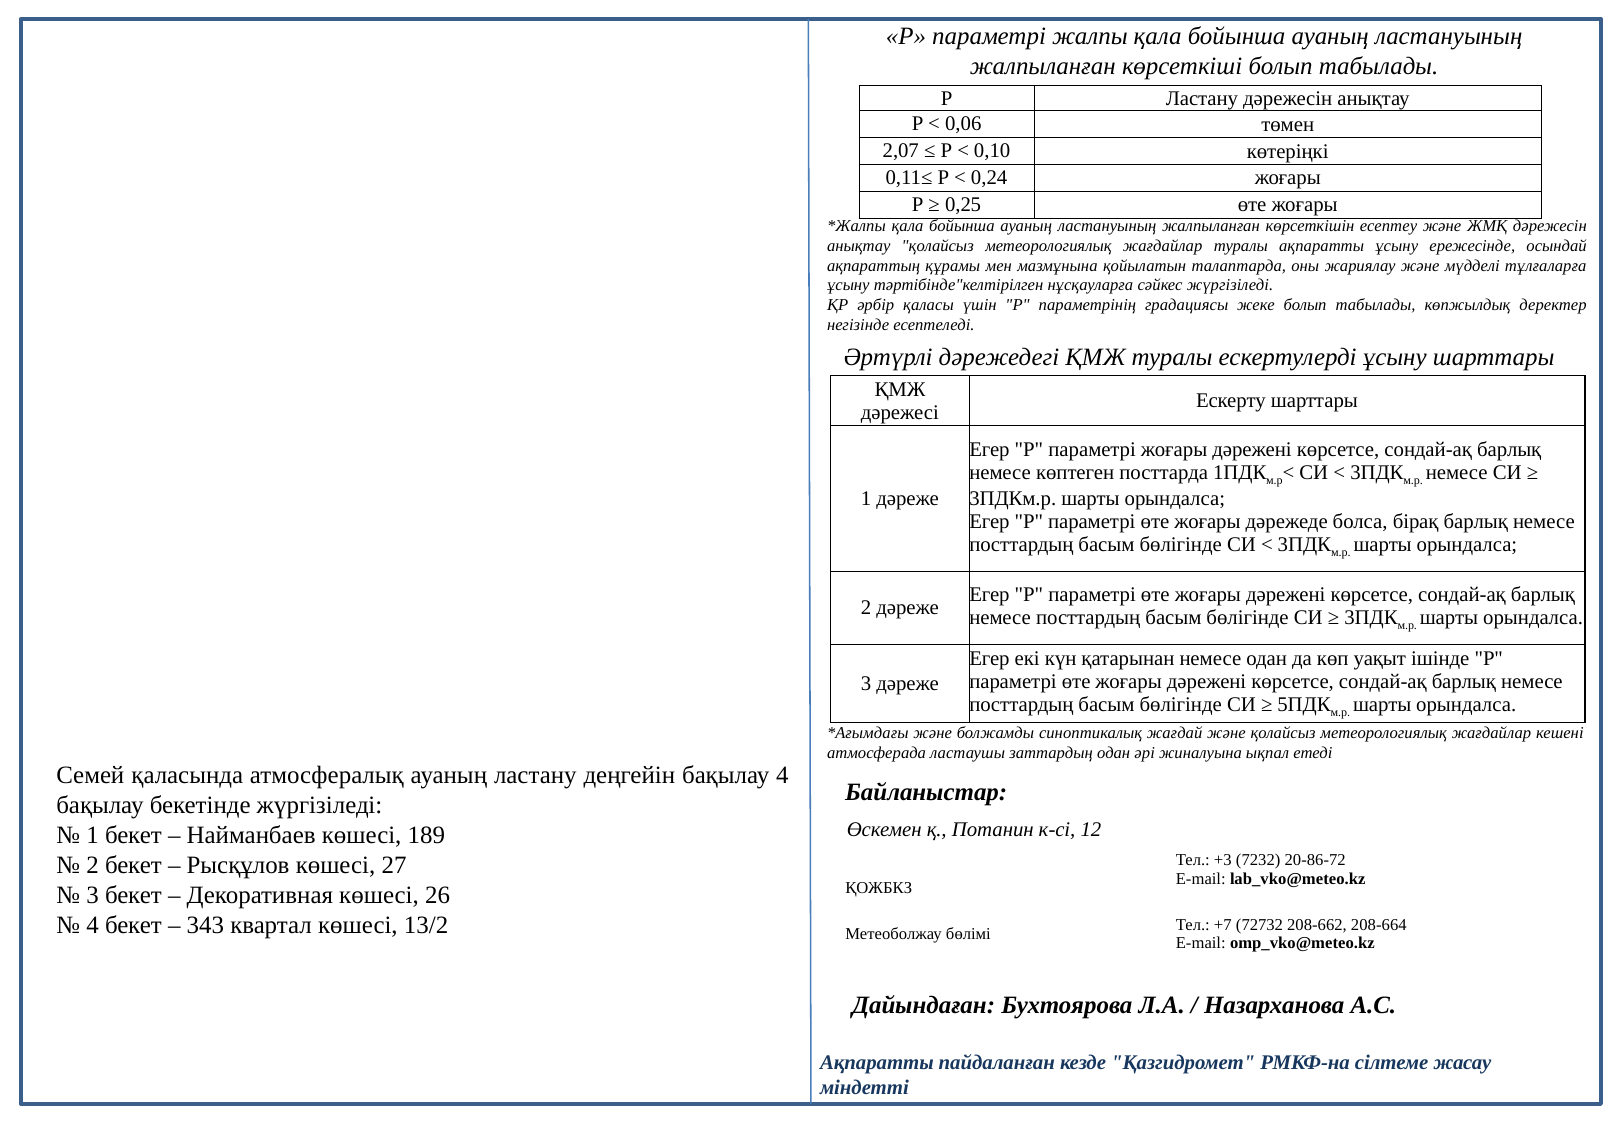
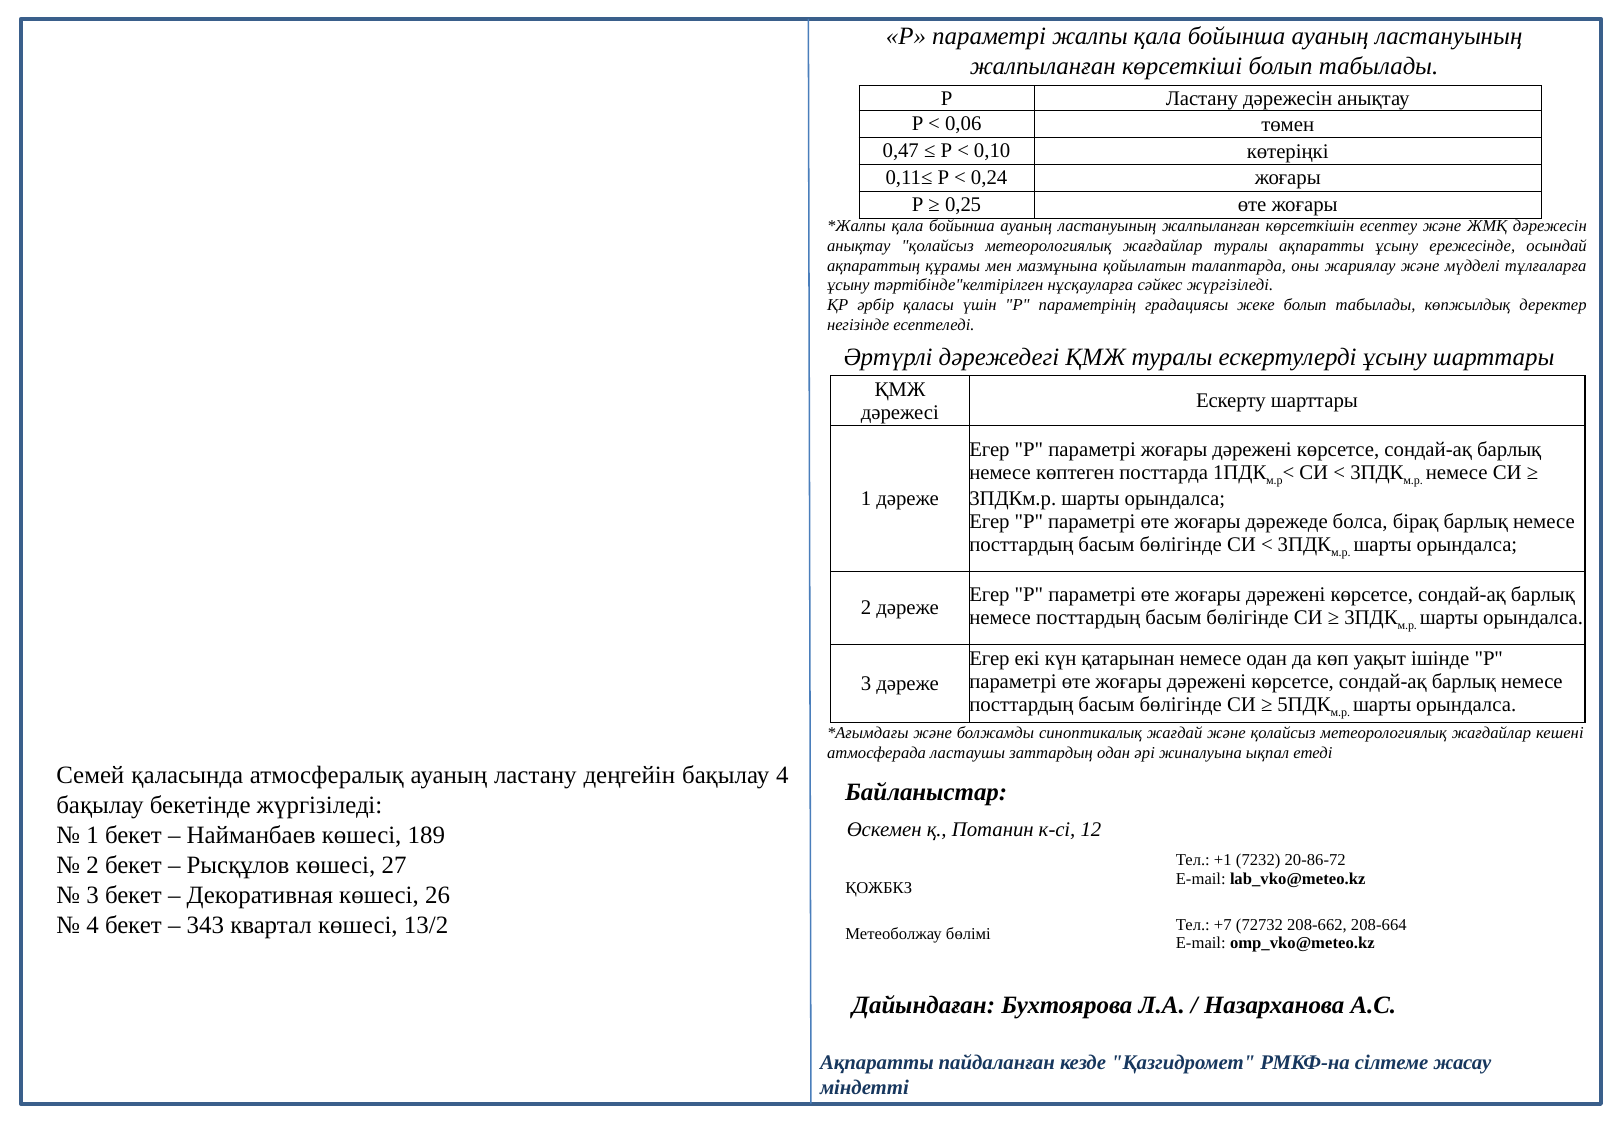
2,07: 2,07 -> 0,47 (901, 151)
+3: +3 -> +1 (1223, 860)
